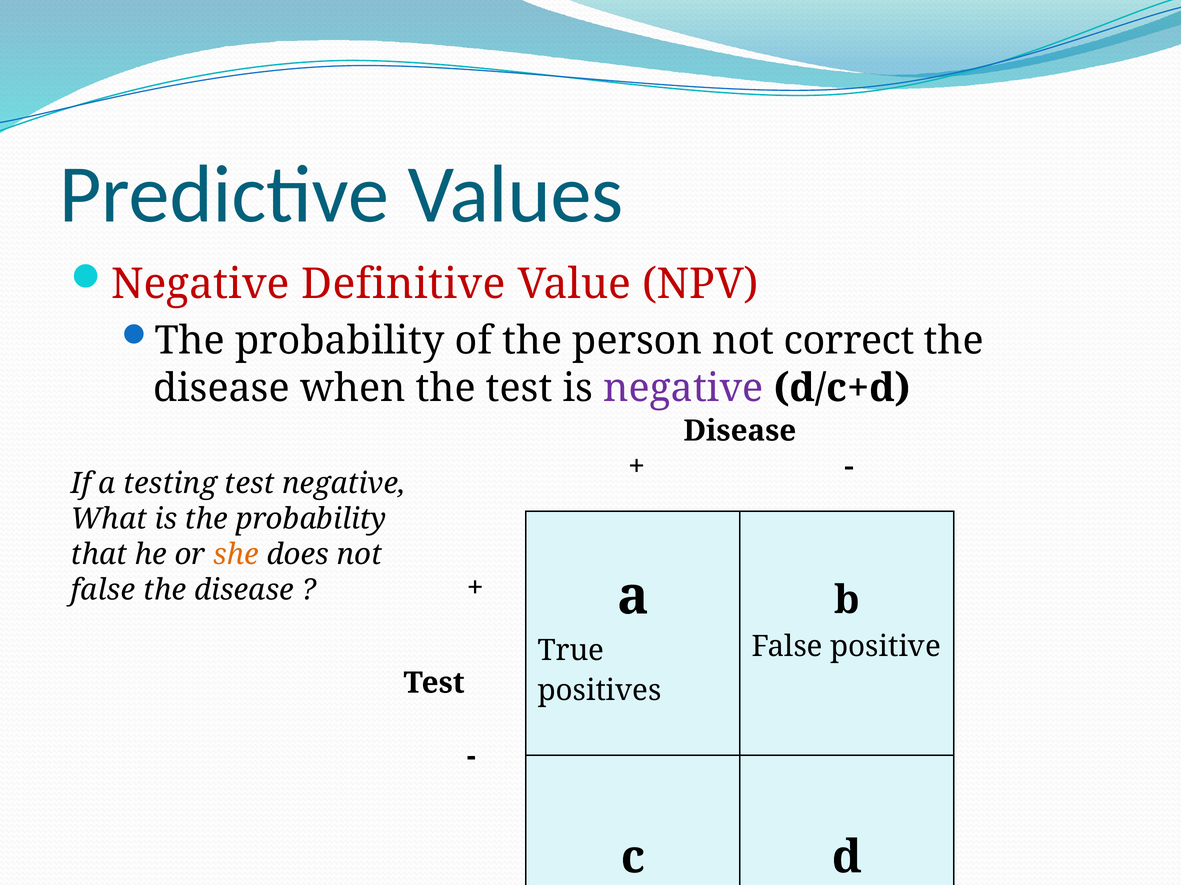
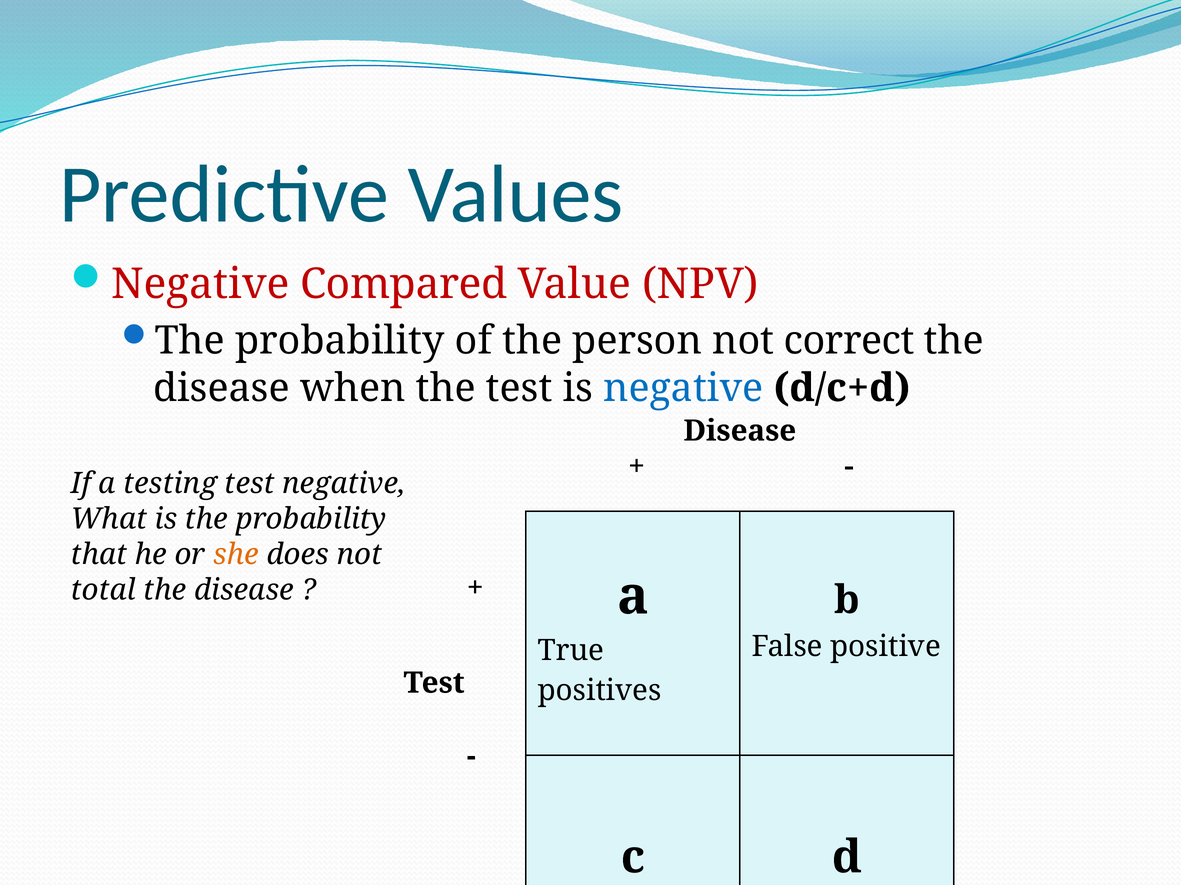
Definitive: Definitive -> Compared (404, 284)
negative colour: purple -> blue (683, 388)
false: false -> total (103, 590)
